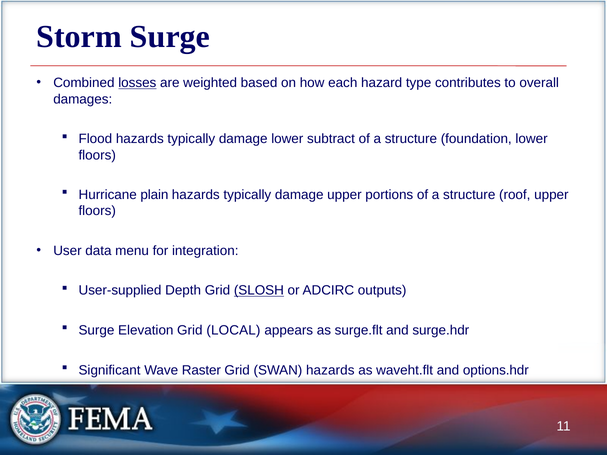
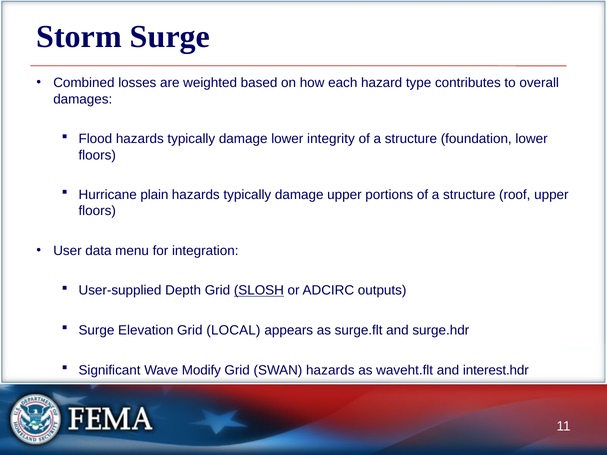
losses underline: present -> none (137, 83)
subtract: subtract -> integrity (331, 139)
Raster: Raster -> Modify (201, 370)
options.hdr: options.hdr -> interest.hdr (496, 370)
